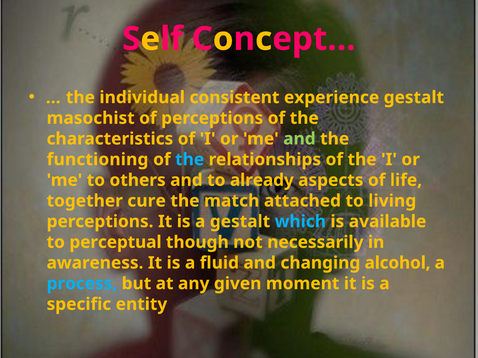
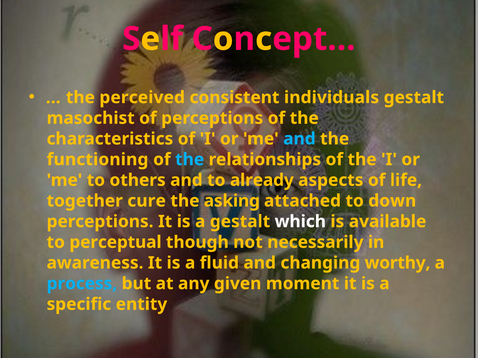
individual: individual -> perceived (142, 98)
experience: experience -> individuals (332, 98)
and colour: light green -> light blue (299, 139)
match: match -> asking (232, 201)
living: living -> down (392, 201)
which colour: light blue -> white (300, 222)
alcohol: alcohol -> worthy (398, 263)
